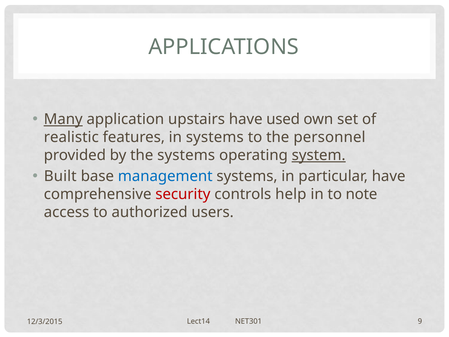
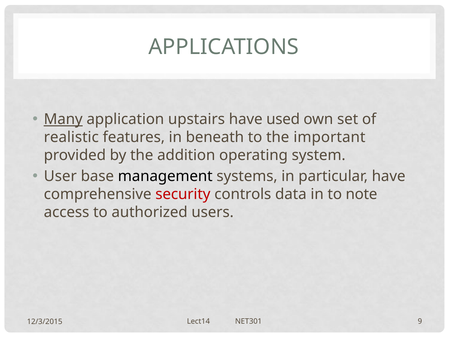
in systems: systems -> beneath (215, 137)
personnel: personnel -> important (329, 137)
the systems: systems -> addition (186, 155)
system underline: present -> none (319, 155)
Built: Built -> User (60, 176)
management colour: blue -> black (165, 176)
help: help -> data (291, 194)
